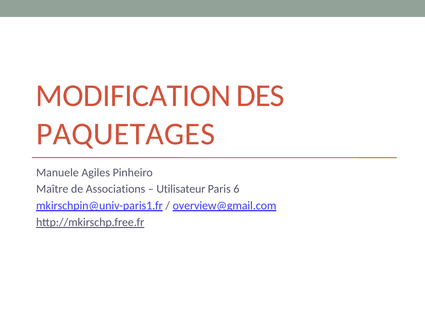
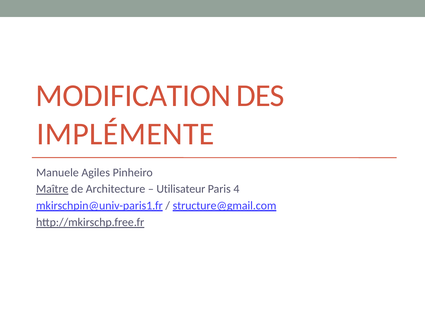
PAQUETAGES: PAQUETAGES -> IMPLÉMENTE (126, 134)
Maître underline: none -> present (52, 190)
Associations: Associations -> Architecture (116, 190)
6: 6 -> 4 (236, 190)
overview@gmail.com: overview@gmail.com -> structure@gmail.com (225, 206)
